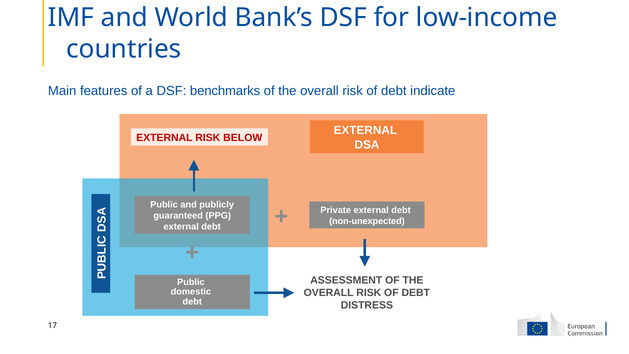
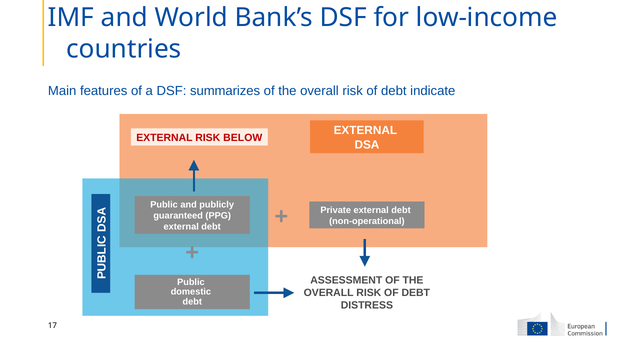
benchmarks: benchmarks -> summarizes (225, 91)
non-unexpected: non-unexpected -> non-operational (367, 221)
